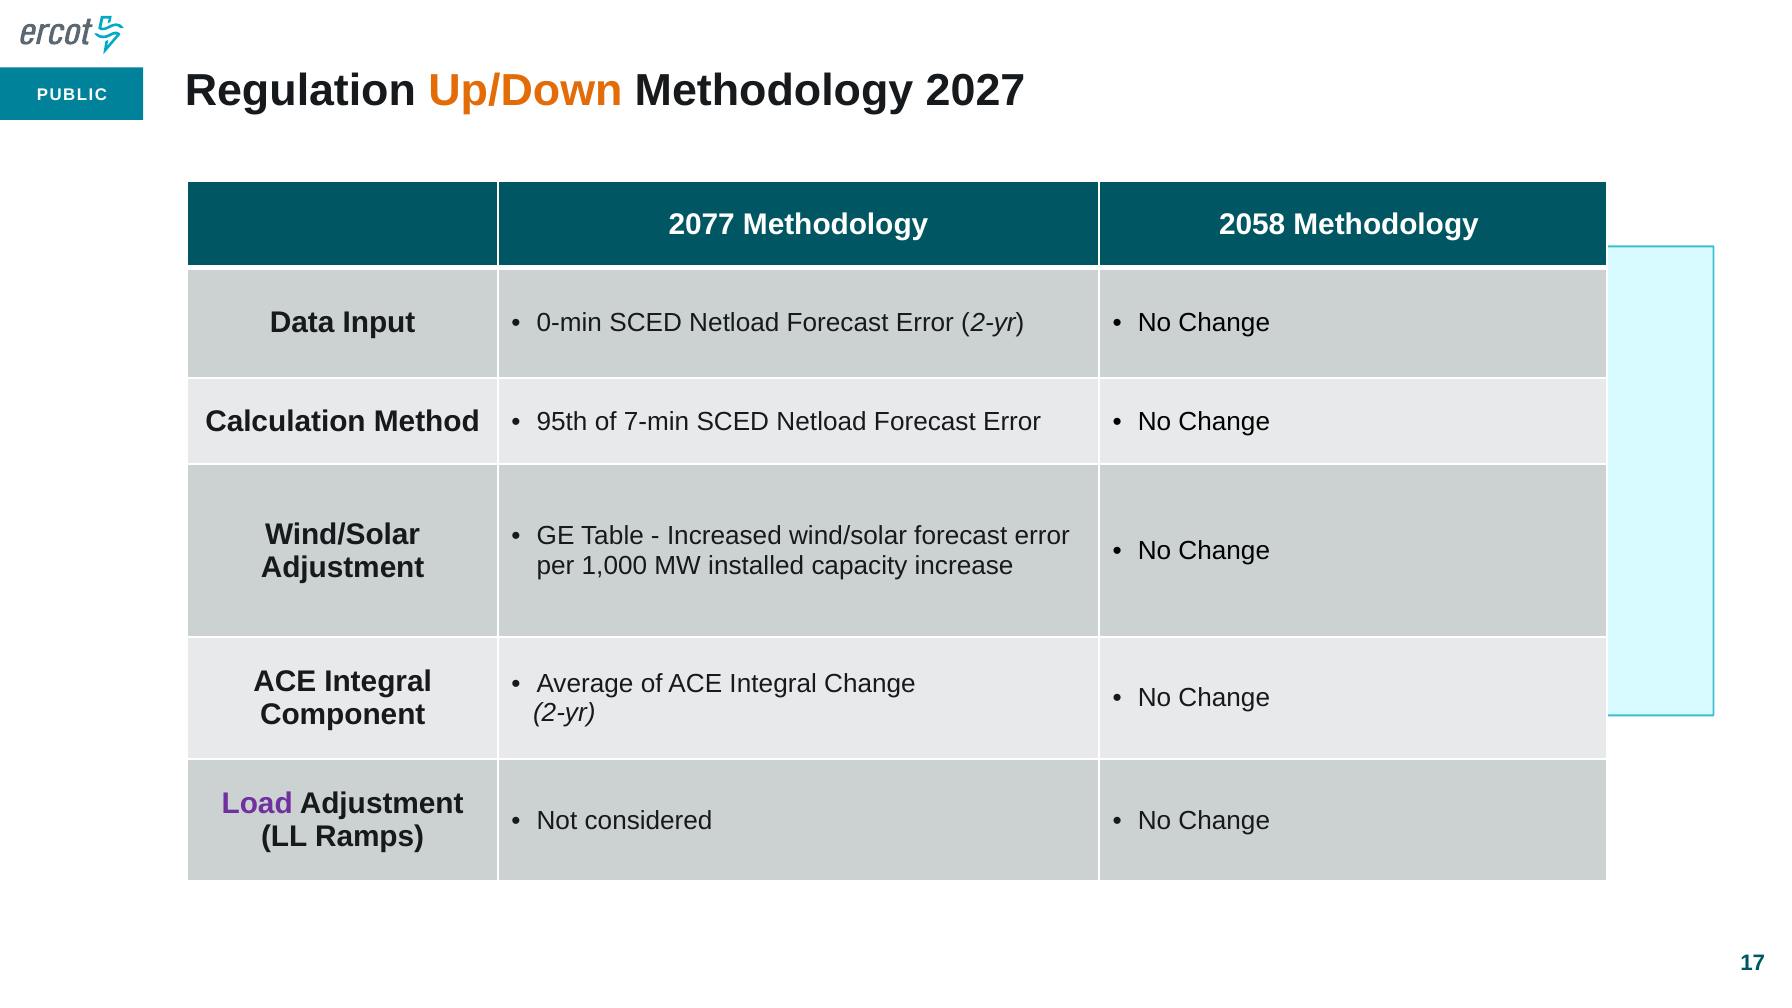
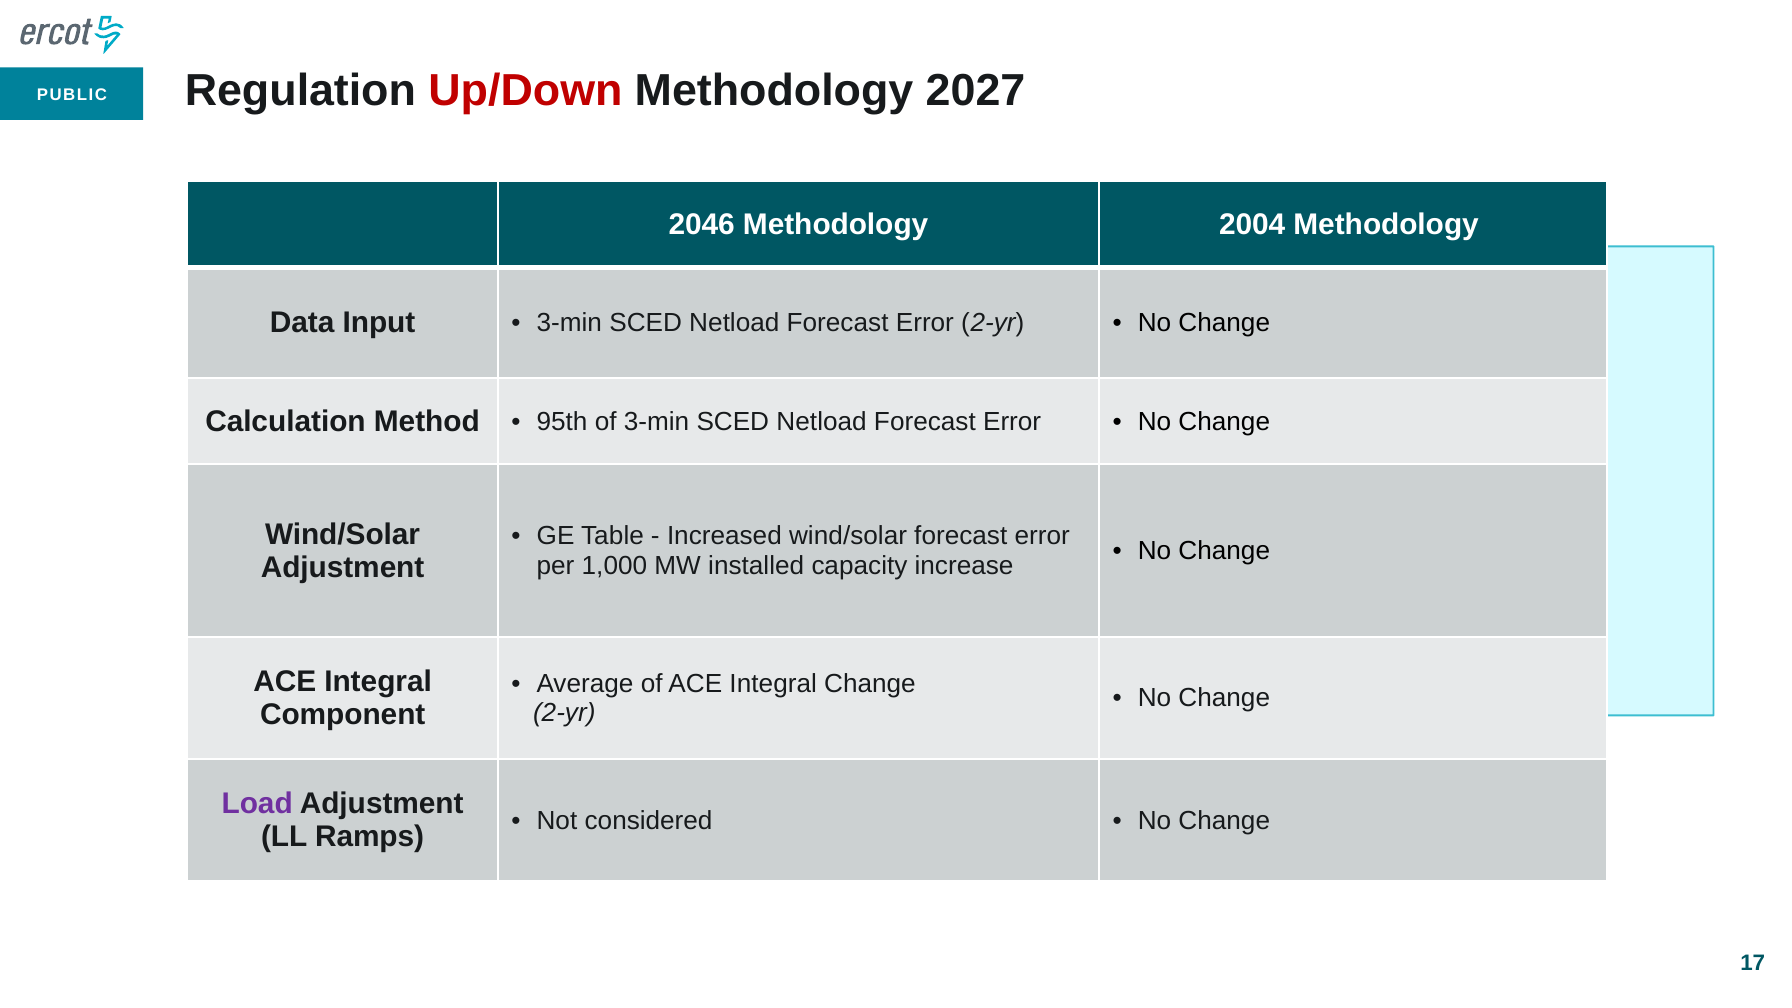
Up/Down colour: orange -> red (525, 91)
2077: 2077 -> 2046 (702, 225)
2058: 2058 -> 2004 (1252, 225)
0-min: 0-min -> 3-min (569, 323)
of 7-min: 7-min -> 3-min (657, 421)
